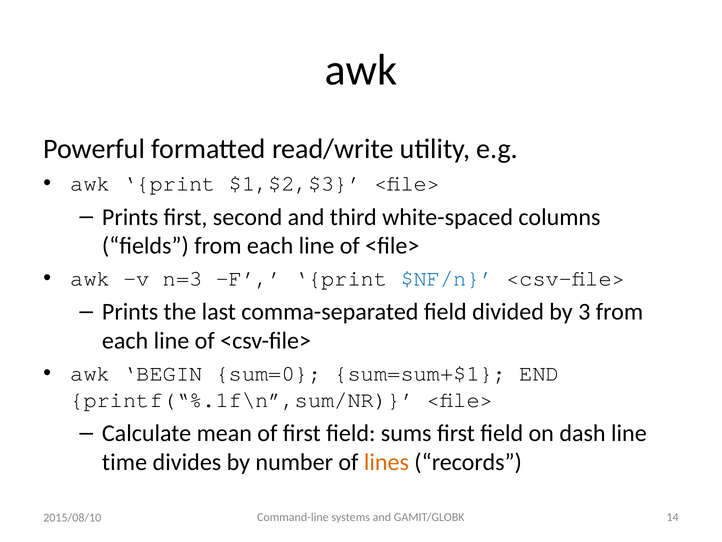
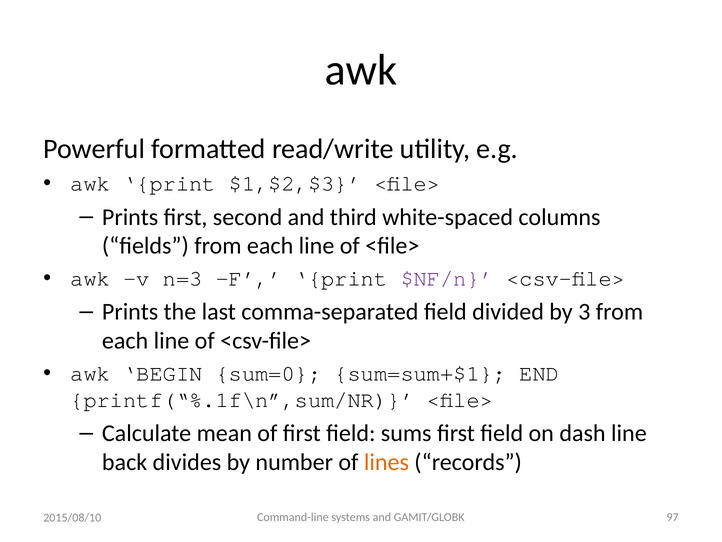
$NF/n colour: blue -> purple (447, 278)
time: time -> back (125, 462)
14: 14 -> 97 (673, 517)
